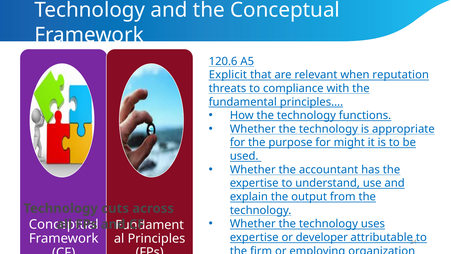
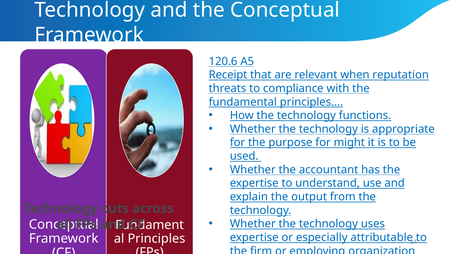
Explicit: Explicit -> Receipt (228, 75)
developer: developer -> especially (322, 237)
